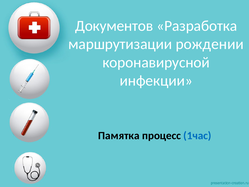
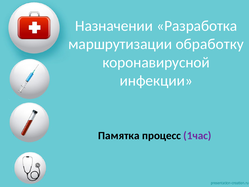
Документов: Документов -> Назначении (114, 26)
рождении: рождении -> обработку (210, 44)
1час colour: blue -> purple (197, 135)
